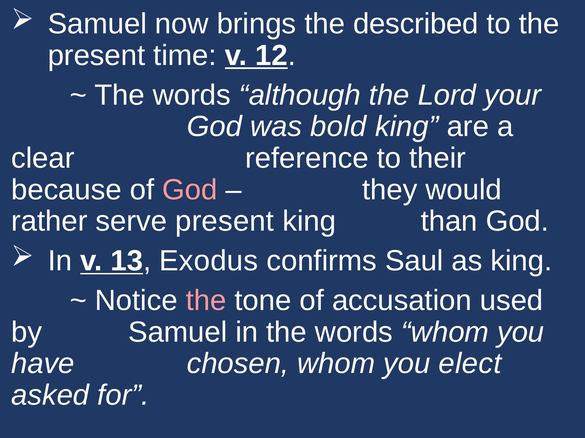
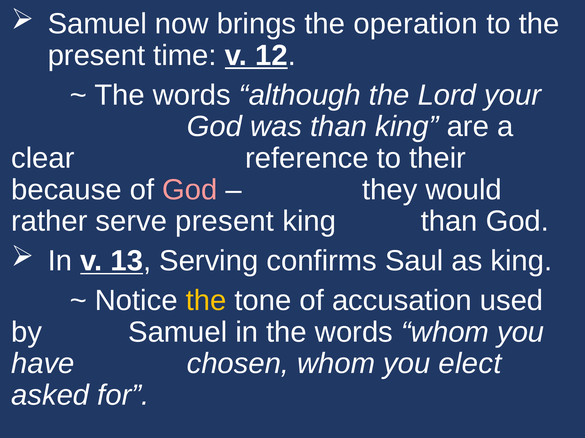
described: described -> operation (416, 24)
was bold: bold -> than (339, 127)
Exodus: Exodus -> Serving (209, 261)
the colour: pink -> yellow (206, 301)
